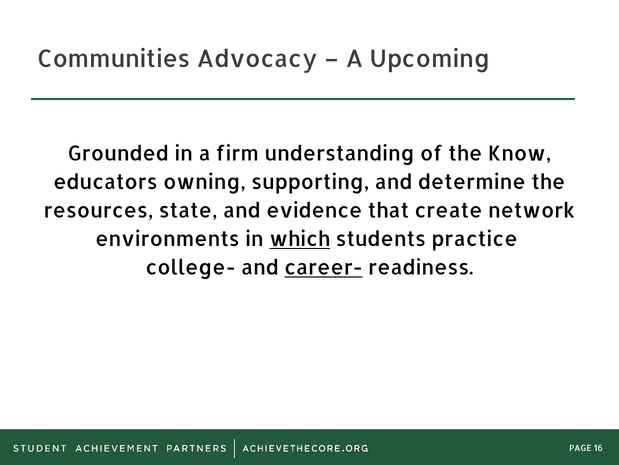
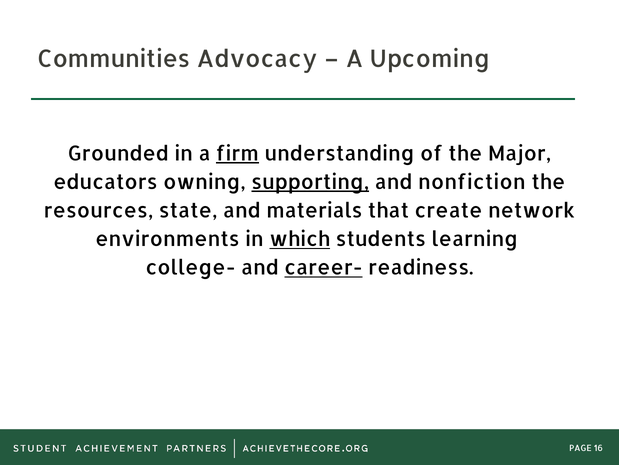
firm underline: none -> present (237, 154)
Know: Know -> Major (520, 154)
supporting underline: none -> present (310, 182)
determine: determine -> nonfiction (472, 182)
evidence: evidence -> materials (314, 211)
practice: practice -> learning (475, 239)
